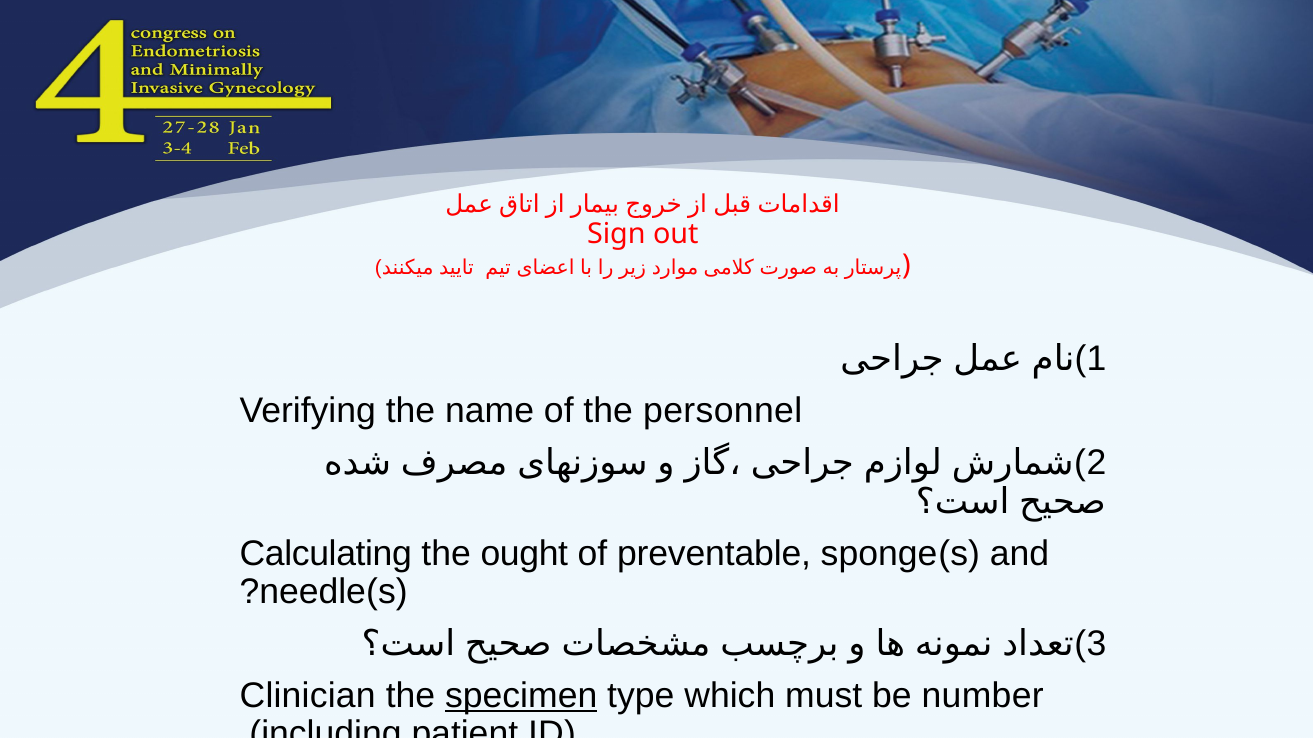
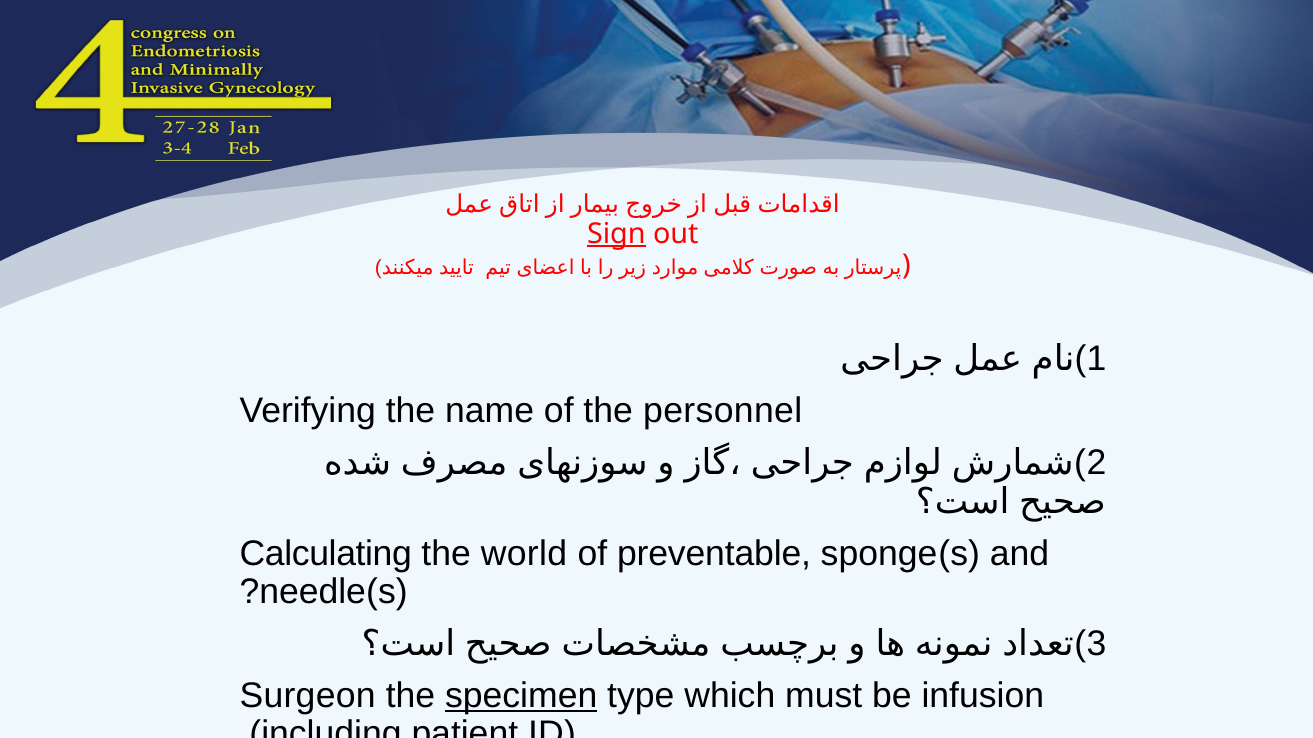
Sign underline: none -> present (616, 234)
ought: ought -> world (524, 554)
Clinician: Clinician -> Surgeon (308, 696)
number: number -> infusion (983, 696)
